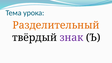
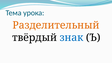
знак colour: purple -> blue (71, 38)
